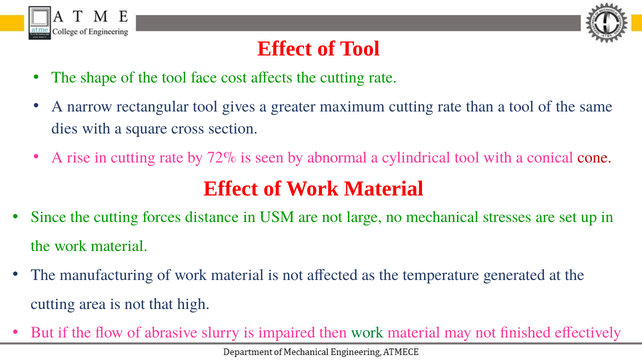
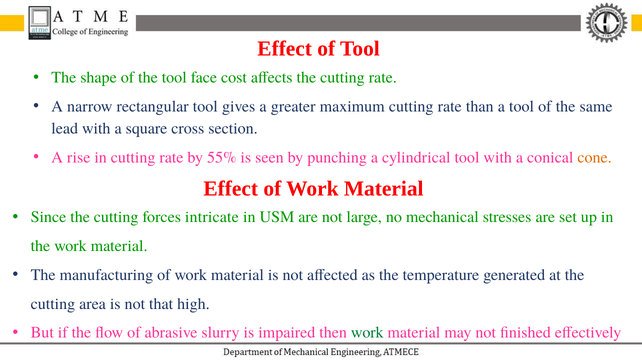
dies: dies -> lead (65, 129)
72%: 72% -> 55% (222, 157)
abnormal: abnormal -> punching (337, 157)
cone colour: red -> orange (595, 157)
distance: distance -> intricate (212, 217)
